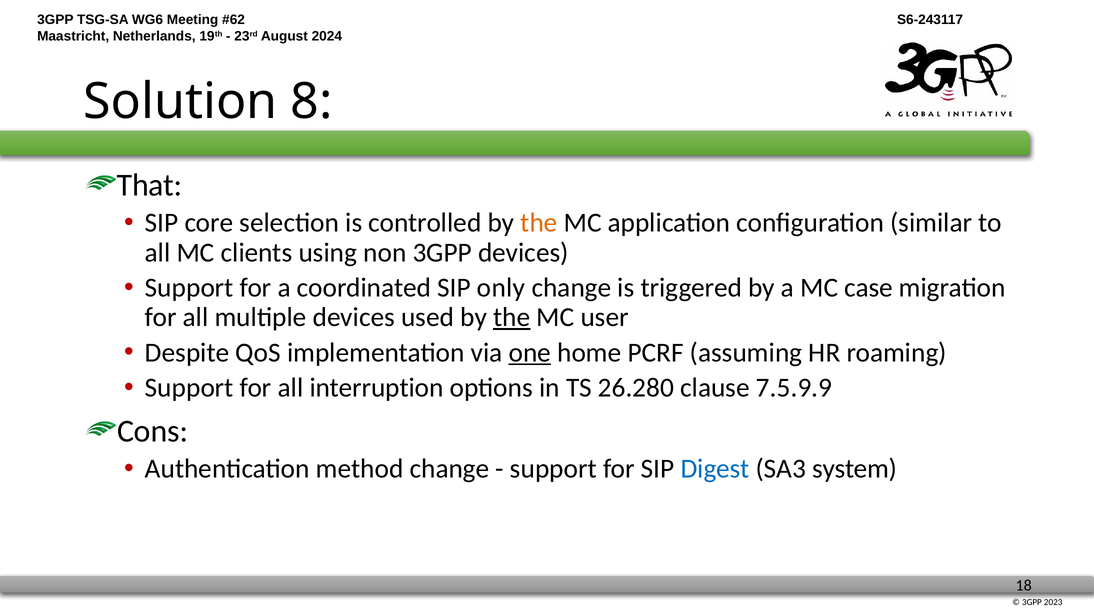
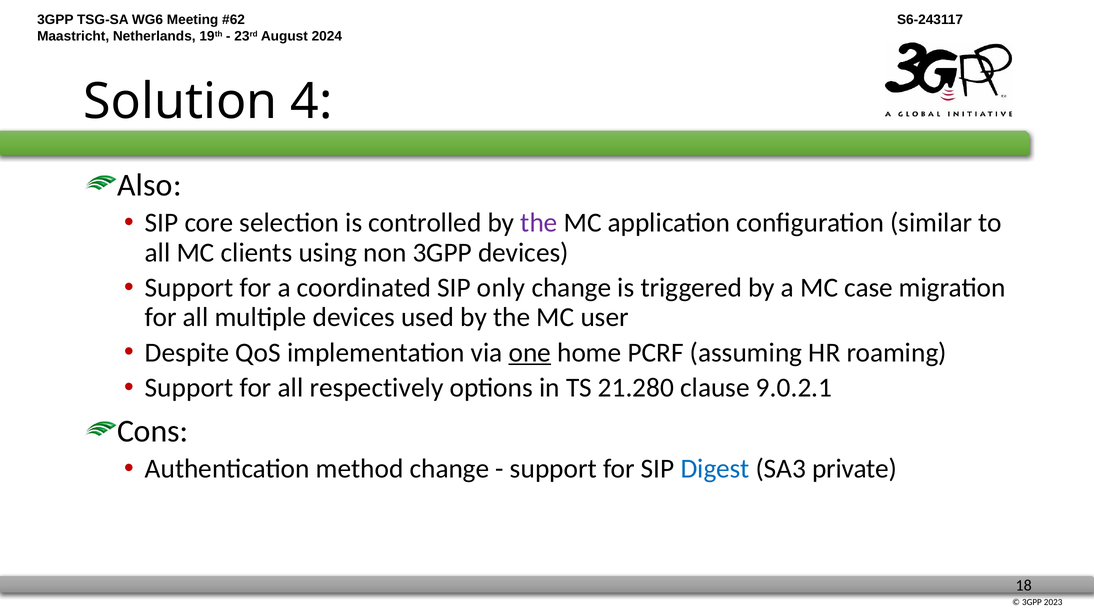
8: 8 -> 4 (311, 102)
That: That -> Also (149, 185)
the colour: orange -> purple (539, 223)
the underline: present -> none (512, 317)
interruption: interruption -> respectively (376, 387)
26.280: 26.280 -> 21.280 (636, 387)
7.5.9.9: 7.5.9.9 -> 9.0.2.1 (794, 387)
system: system -> private (855, 468)
